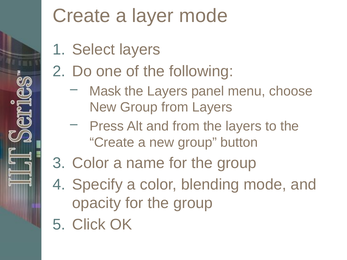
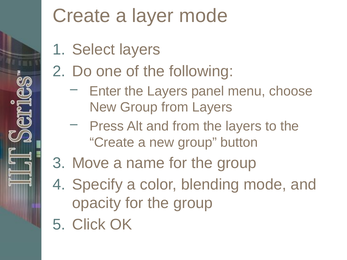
Mask: Mask -> Enter (105, 91)
Color: Color -> Move (91, 163)
